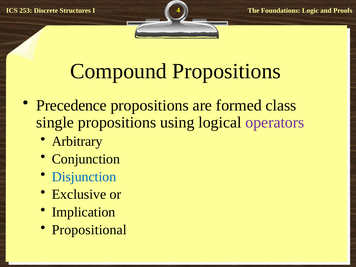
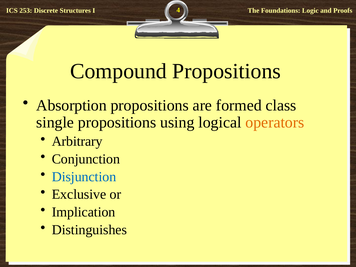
Precedence: Precedence -> Absorption (71, 105)
operators colour: purple -> orange (275, 122)
Propositional: Propositional -> Distinguishes (89, 230)
